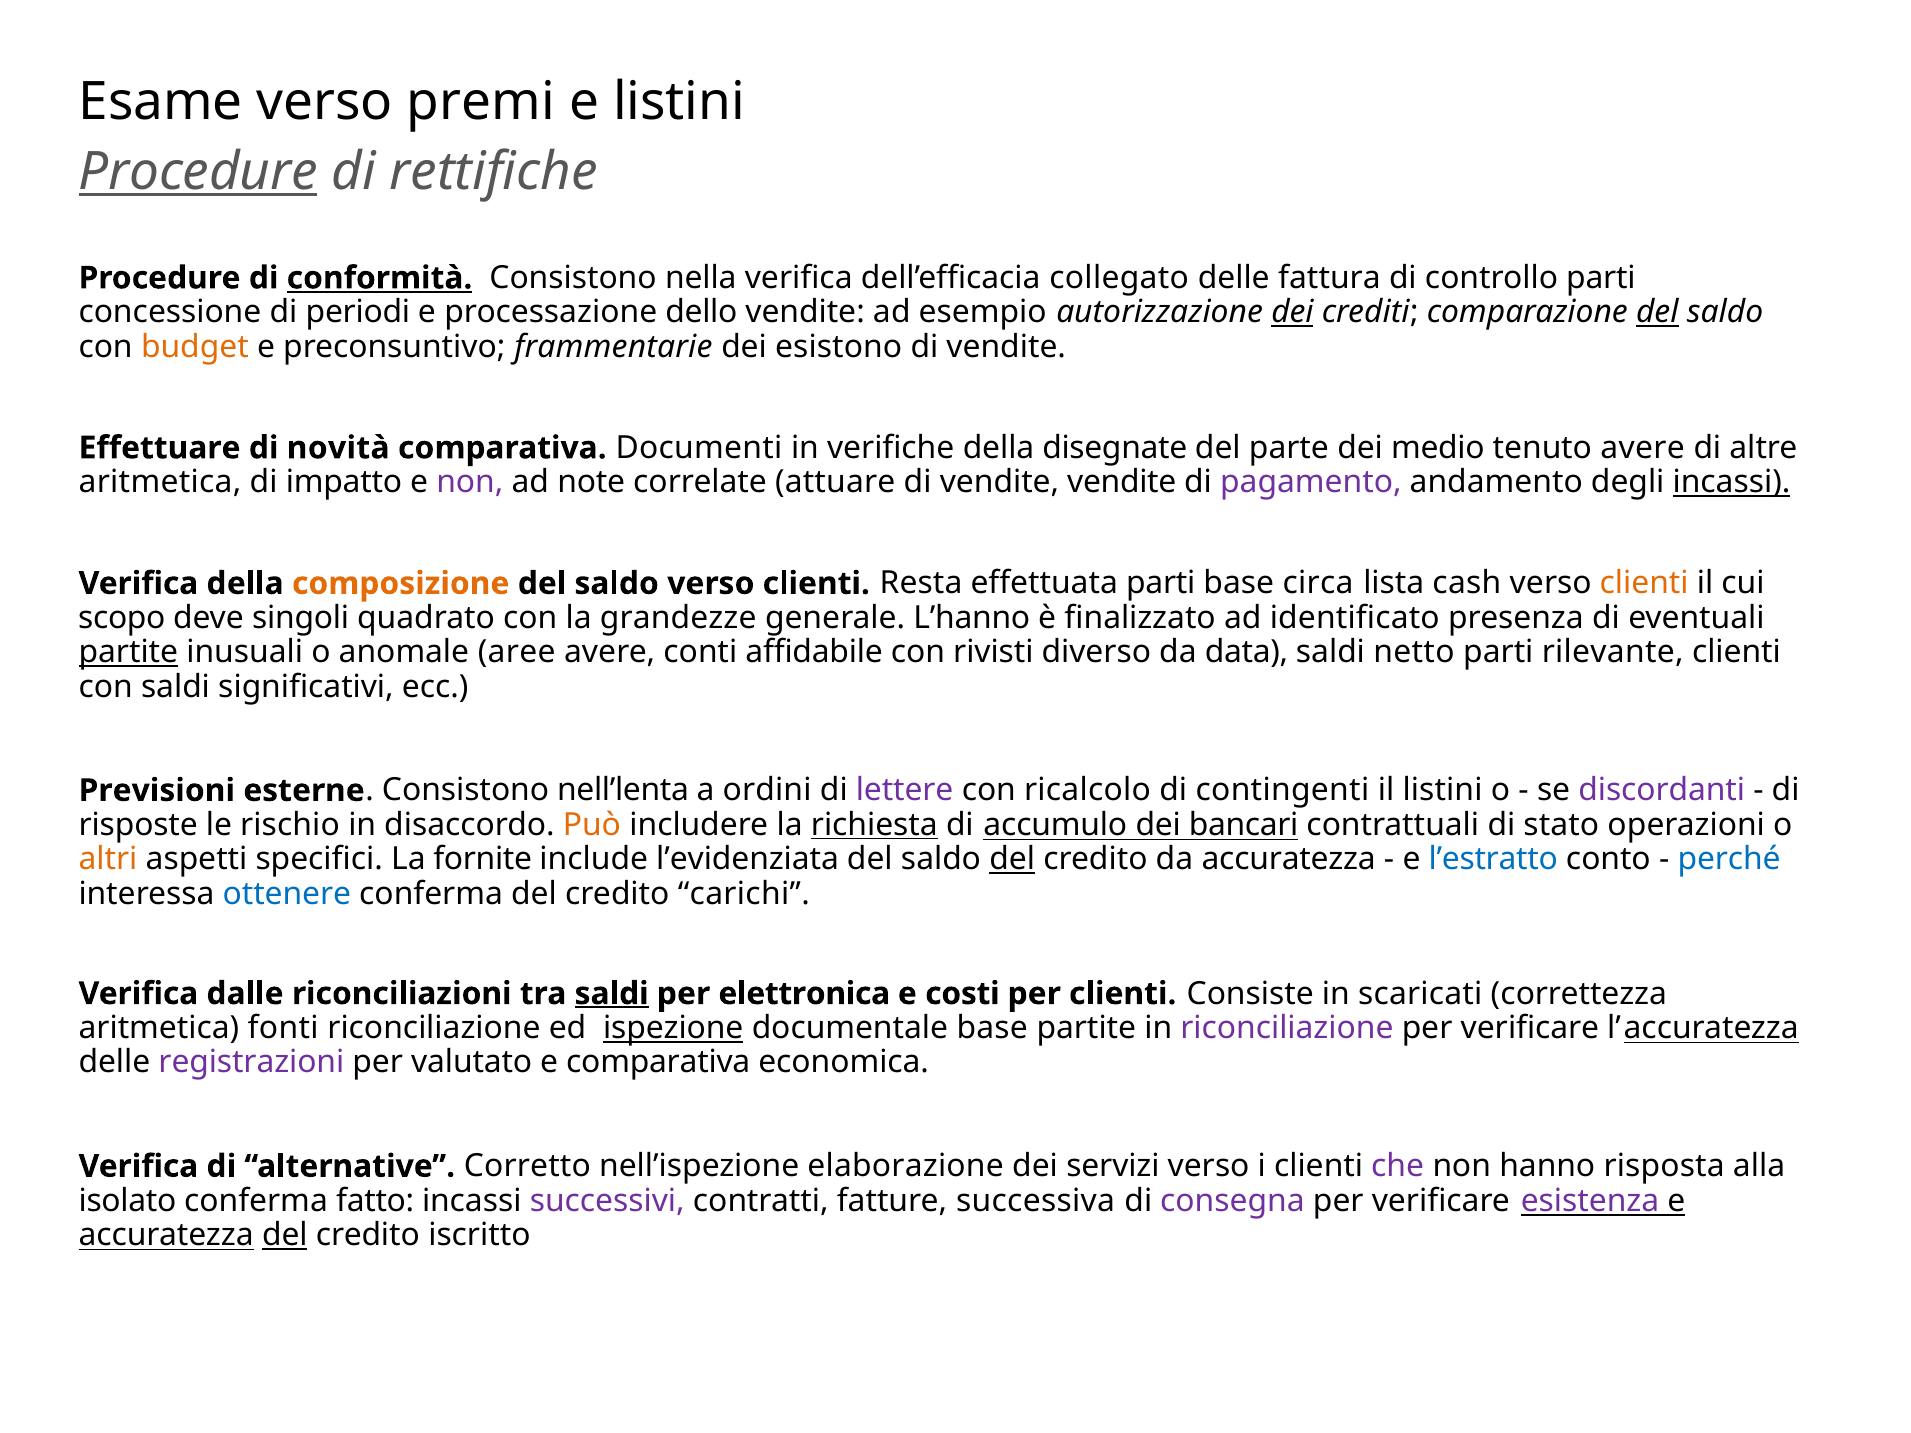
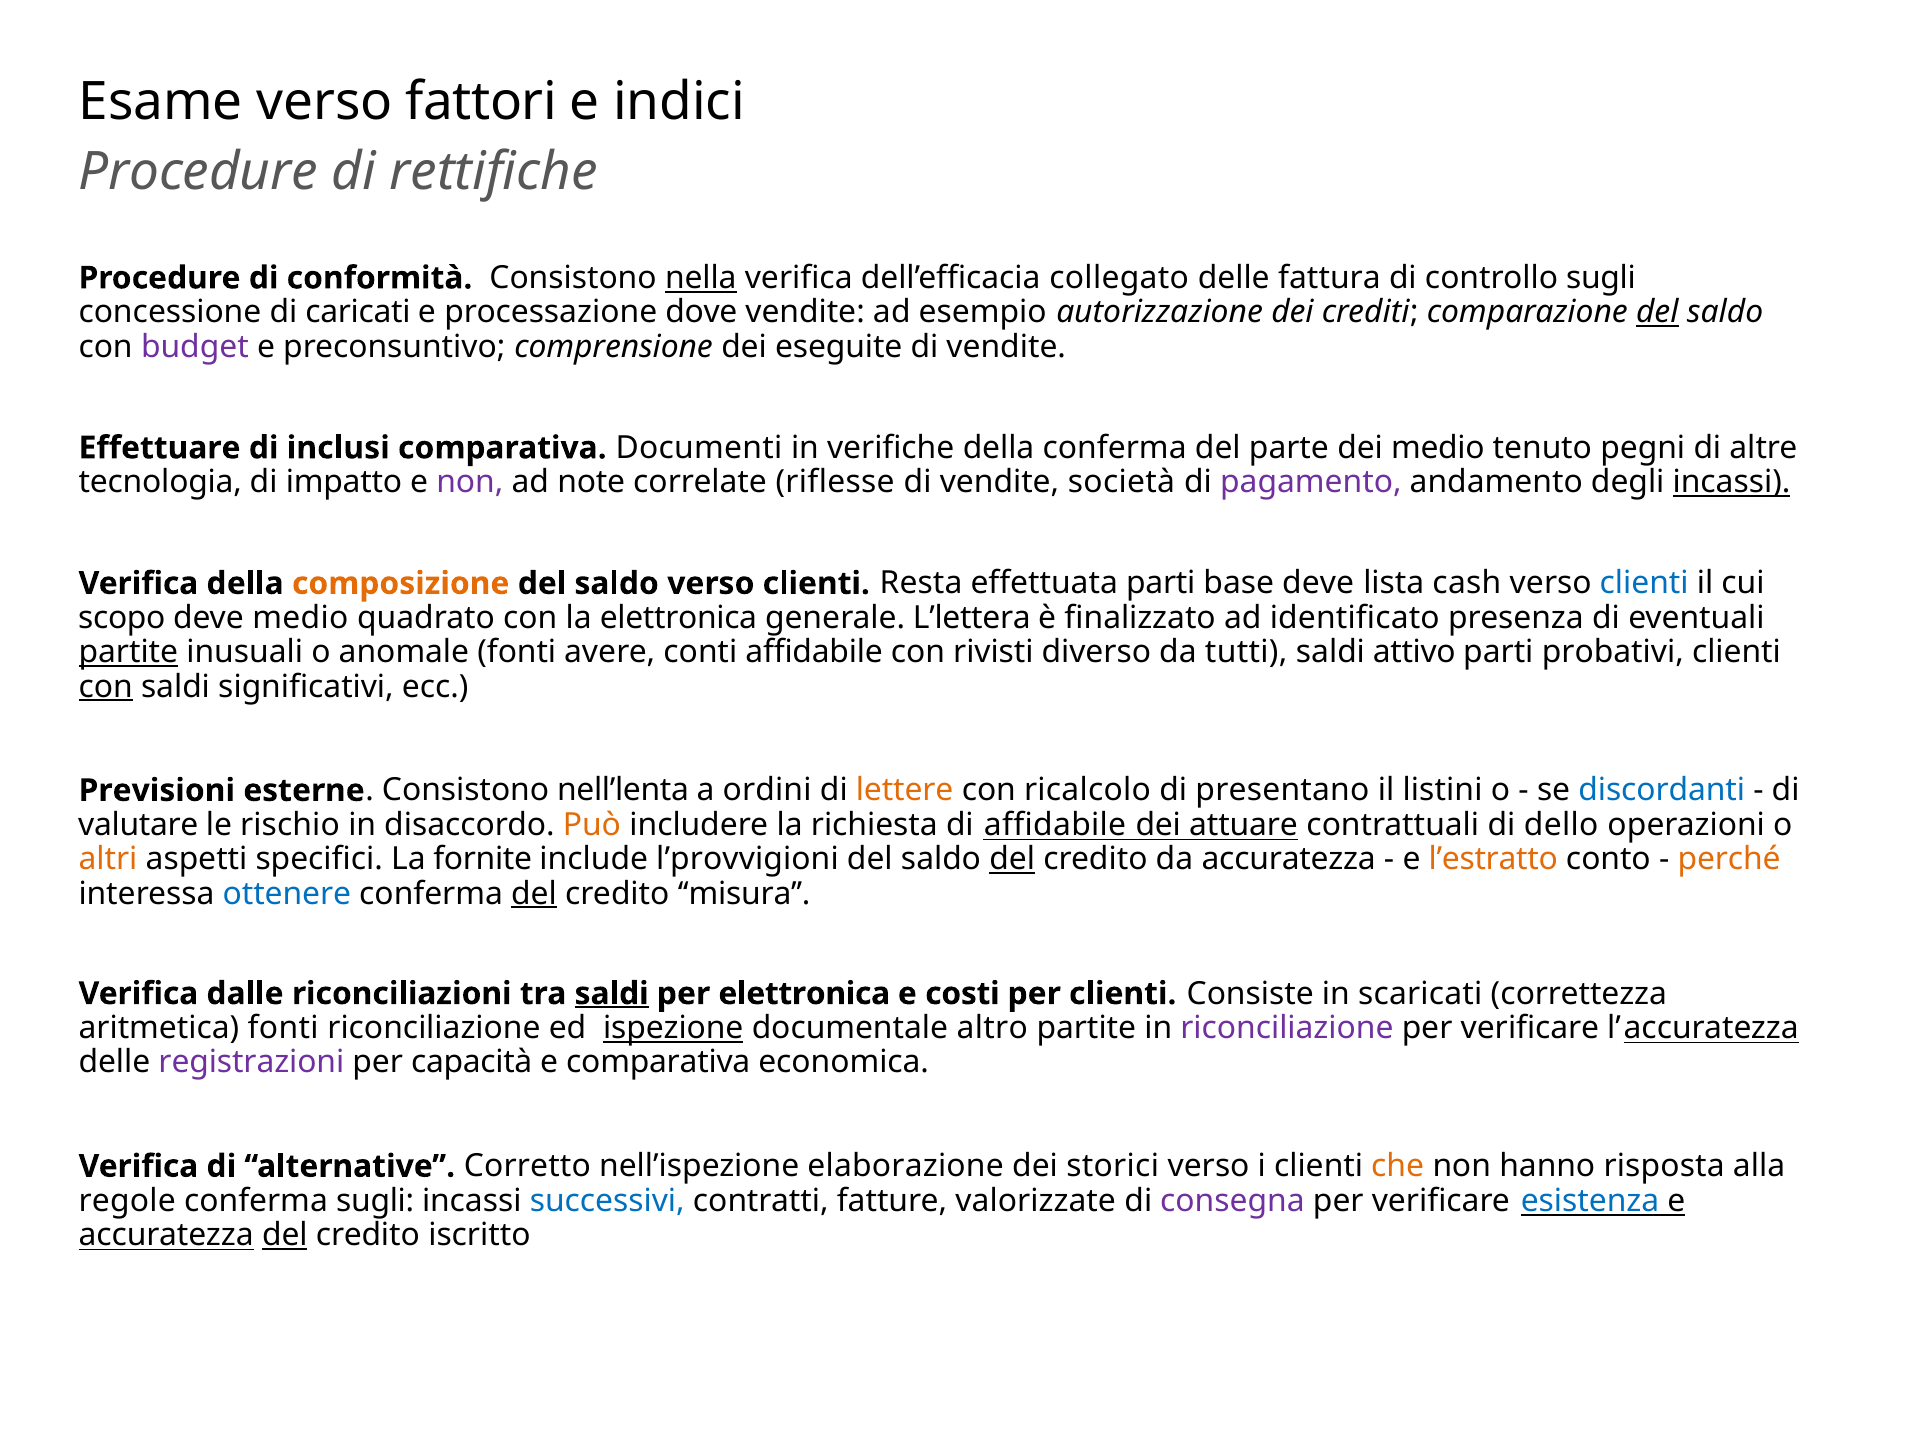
premi: premi -> fattori (481, 102)
e listini: listini -> indici (679, 102)
Procedure underline: present -> none (198, 172)
conformità underline: present -> none (380, 278)
nella underline: none -> present (701, 278)
controllo parti: parti -> sugli (1601, 278)
periodi: periodi -> caricati (358, 312)
dello: dello -> dove (701, 312)
dei underline: present -> none (1292, 312)
budget colour: orange -> purple (195, 347)
frammentarie: frammentarie -> comprensione (614, 347)
esistono: esistono -> eseguite (839, 347)
novità: novità -> inclusi (338, 448)
della disegnate: disegnate -> conferma (1115, 448)
tenuto avere: avere -> pegni (1643, 448)
aritmetica: aritmetica -> tecnologia (160, 482)
attuare: attuare -> riflesse (835, 482)
vendite vendite: vendite -> società (1121, 482)
base circa: circa -> deve (1318, 584)
clienti colour: orange -> blue (1644, 584)
deve singoli: singoli -> medio (300, 618)
la grandezze: grandezze -> elettronica (678, 618)
L’hanno: L’hanno -> L’lettera (972, 618)
anomale aree: aree -> fonti (517, 652)
data: data -> tutti (1246, 652)
netto: netto -> attivo (1414, 652)
rilevante: rilevante -> probativi (1613, 652)
con underline: none -> present (106, 687)
lettere colour: purple -> orange (905, 791)
contingenti: contingenti -> presentano (1282, 791)
discordanti colour: purple -> blue (1662, 791)
risposte: risposte -> valutare (138, 825)
richiesta underline: present -> none (874, 825)
di accumulo: accumulo -> affidabile (1055, 825)
bancari: bancari -> attuare (1244, 825)
stato: stato -> dello (1561, 825)
l’evidenziata: l’evidenziata -> l’provvigioni (747, 859)
l’estratto colour: blue -> orange (1493, 859)
perché colour: blue -> orange (1729, 859)
del underline: none -> present (534, 894)
carichi: carichi -> misura (744, 894)
documentale base: base -> altro (992, 1028)
valutato: valutato -> capacità (472, 1063)
servizi: servizi -> storici (1113, 1166)
che colour: purple -> orange (1398, 1166)
isolato: isolato -> regole (127, 1201)
conferma fatto: fatto -> sugli (375, 1201)
successivi colour: purple -> blue (607, 1201)
successiva: successiva -> valorizzate (1036, 1201)
esistenza colour: purple -> blue (1590, 1201)
